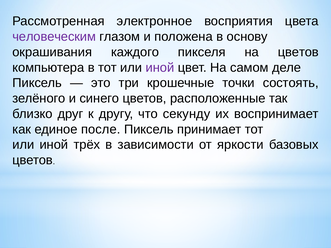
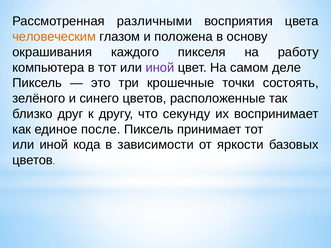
электронное: электронное -> различными (154, 21)
человеческим colour: purple -> orange (54, 37)
на цветов: цветов -> работу (298, 52)
трёх: трёх -> кода (87, 145)
